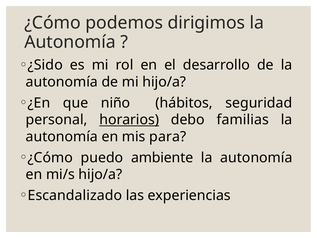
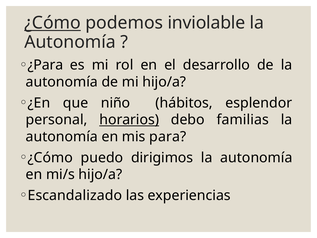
¿Cómo underline: none -> present (53, 23)
dirigimos: dirigimos -> inviolable (206, 23)
¿Sido: ¿Sido -> ¿Para (45, 65)
seguridad: seguridad -> esplendor (259, 103)
ambiente: ambiente -> dirigimos (162, 157)
